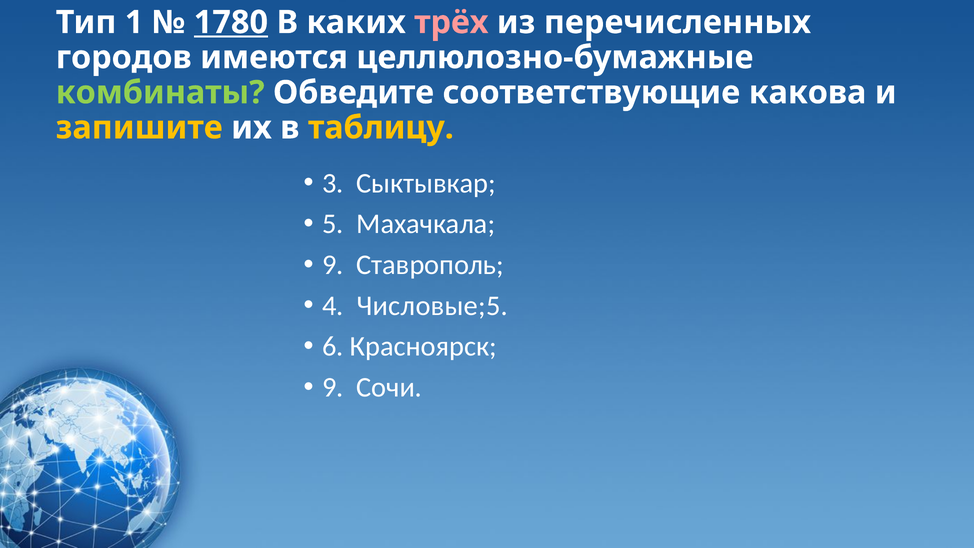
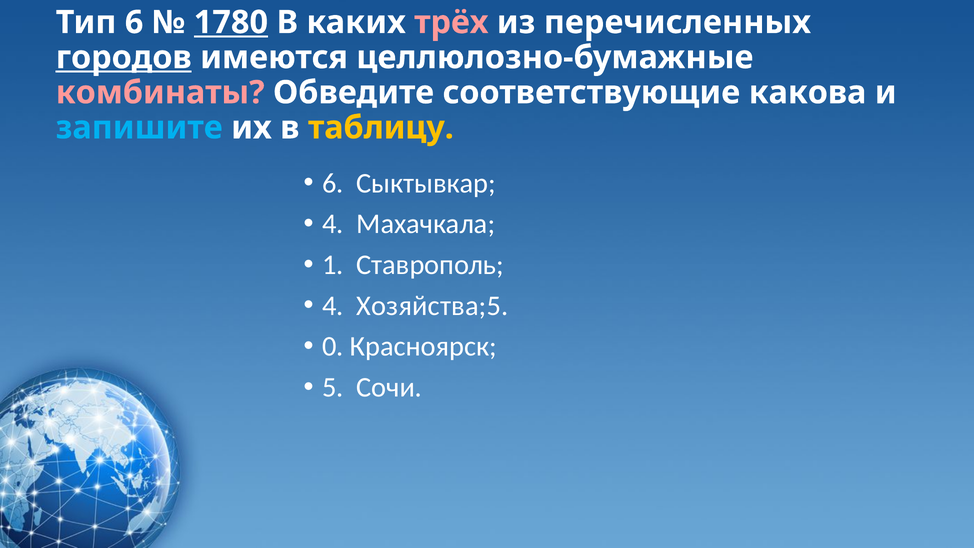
Тип 1: 1 -> 6 (134, 22)
городов underline: none -> present (124, 57)
комбинаты colour: light green -> pink (160, 93)
запишите colour: yellow -> light blue (139, 128)
3: 3 -> 6 (333, 183)
5: 5 -> 4 (333, 224)
9: 9 -> 1 (333, 265)
Числовые;5: Числовые;5 -> Хозяйства;5 (432, 306)
6: 6 -> 0 (333, 346)
9: 9 -> 5 (333, 387)
